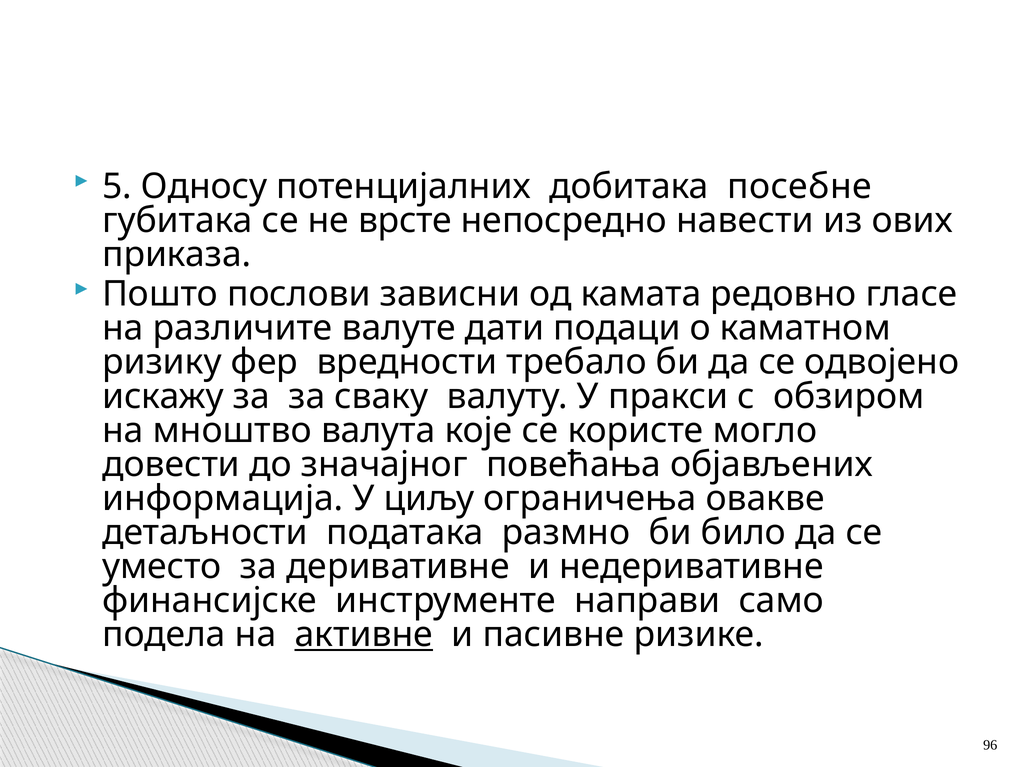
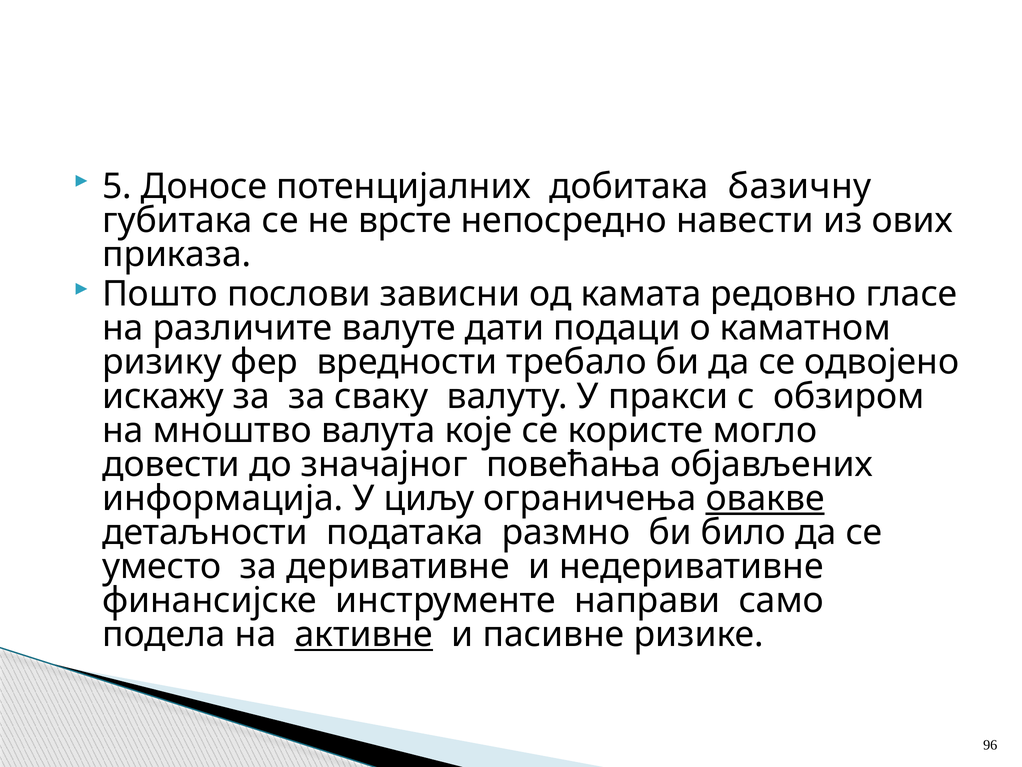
Односу: Односу -> Доносе (204, 186)
посебне: посебне -> базичну (800, 186)
овакве underline: none -> present (765, 498)
